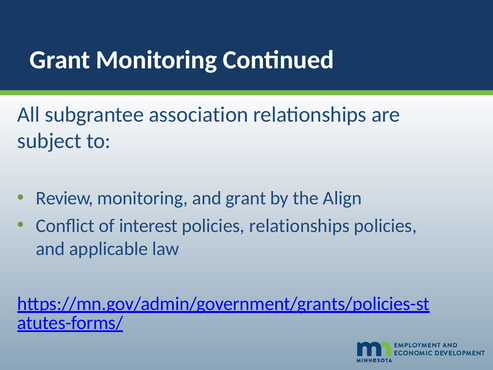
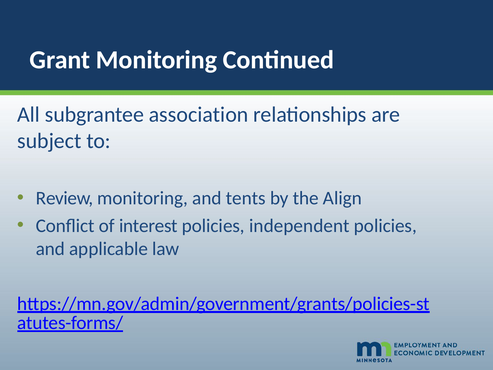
and grant: grant -> tents (246, 198)
policies relationships: relationships -> independent (299, 226)
